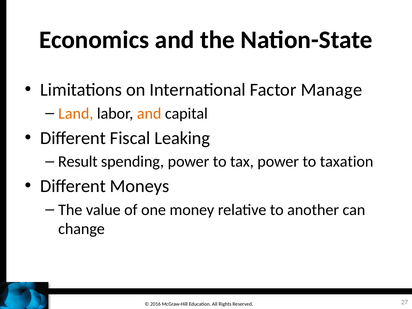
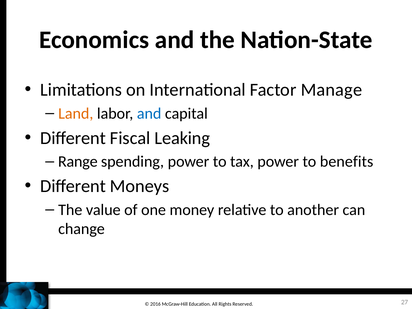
and colour: orange -> blue (149, 114)
Result: Result -> Range (78, 162)
taxation: taxation -> benefits (347, 162)
